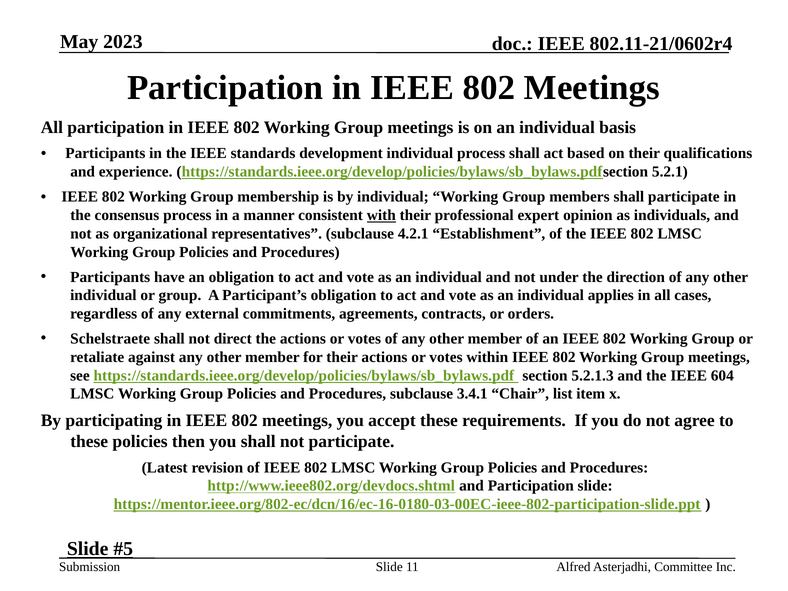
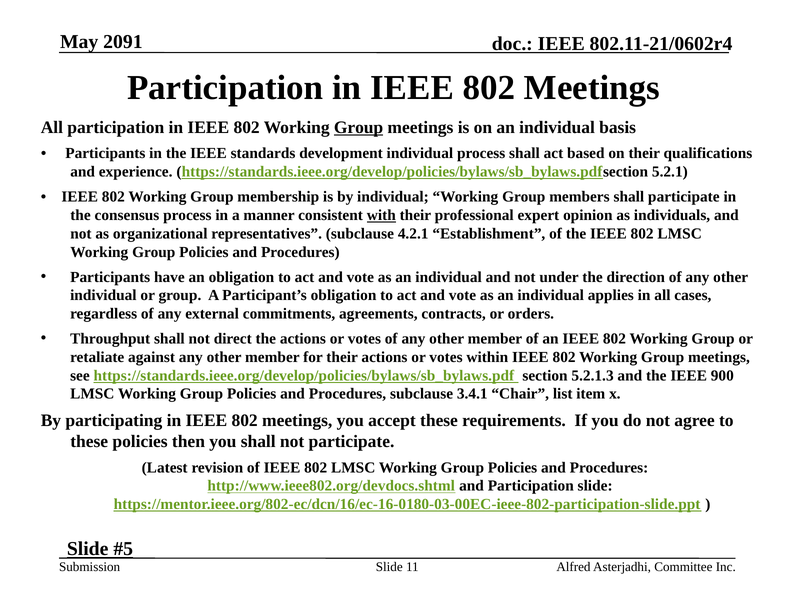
2023: 2023 -> 2091 (123, 42)
Group underline: none -> present (359, 127)
Schelstraete: Schelstraete -> Throughput (110, 339)
604: 604 -> 900 (722, 376)
